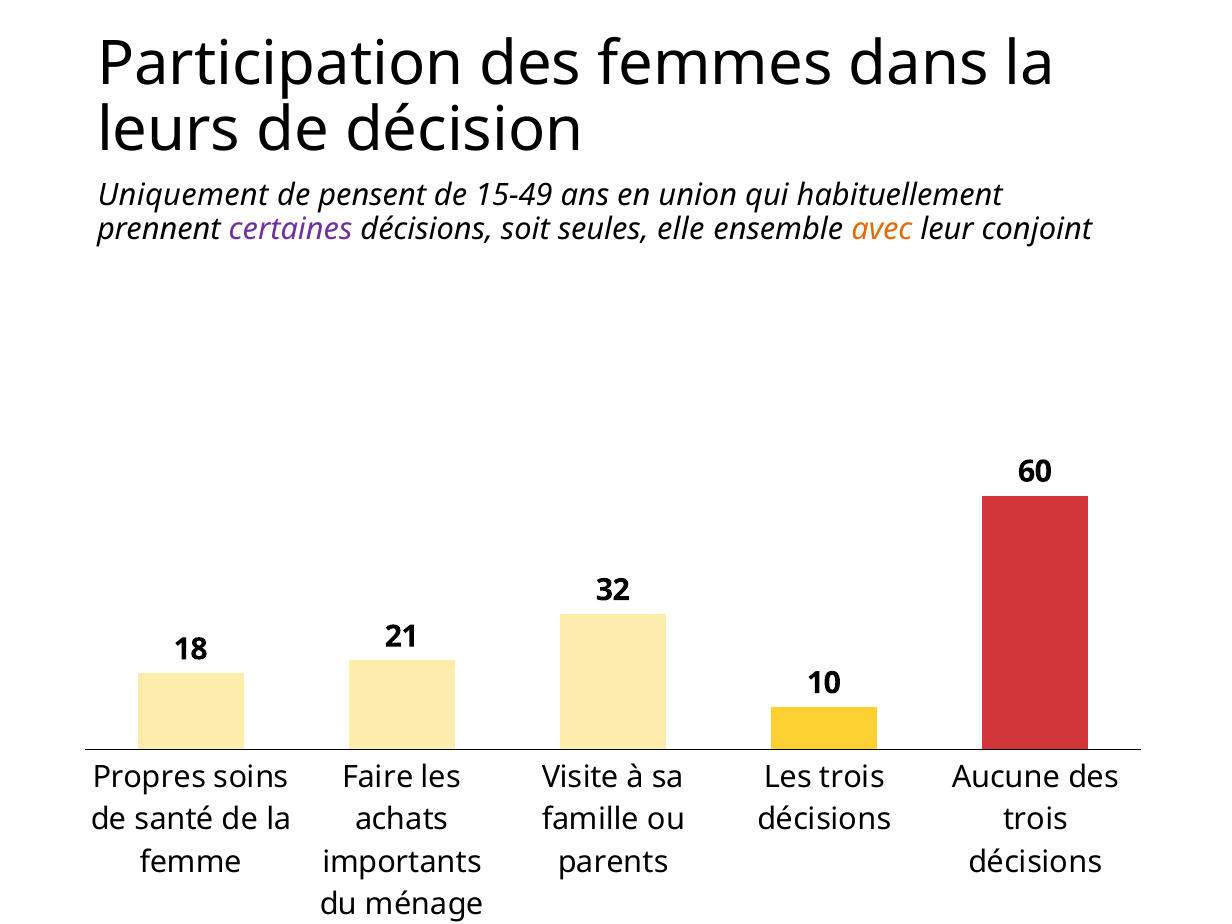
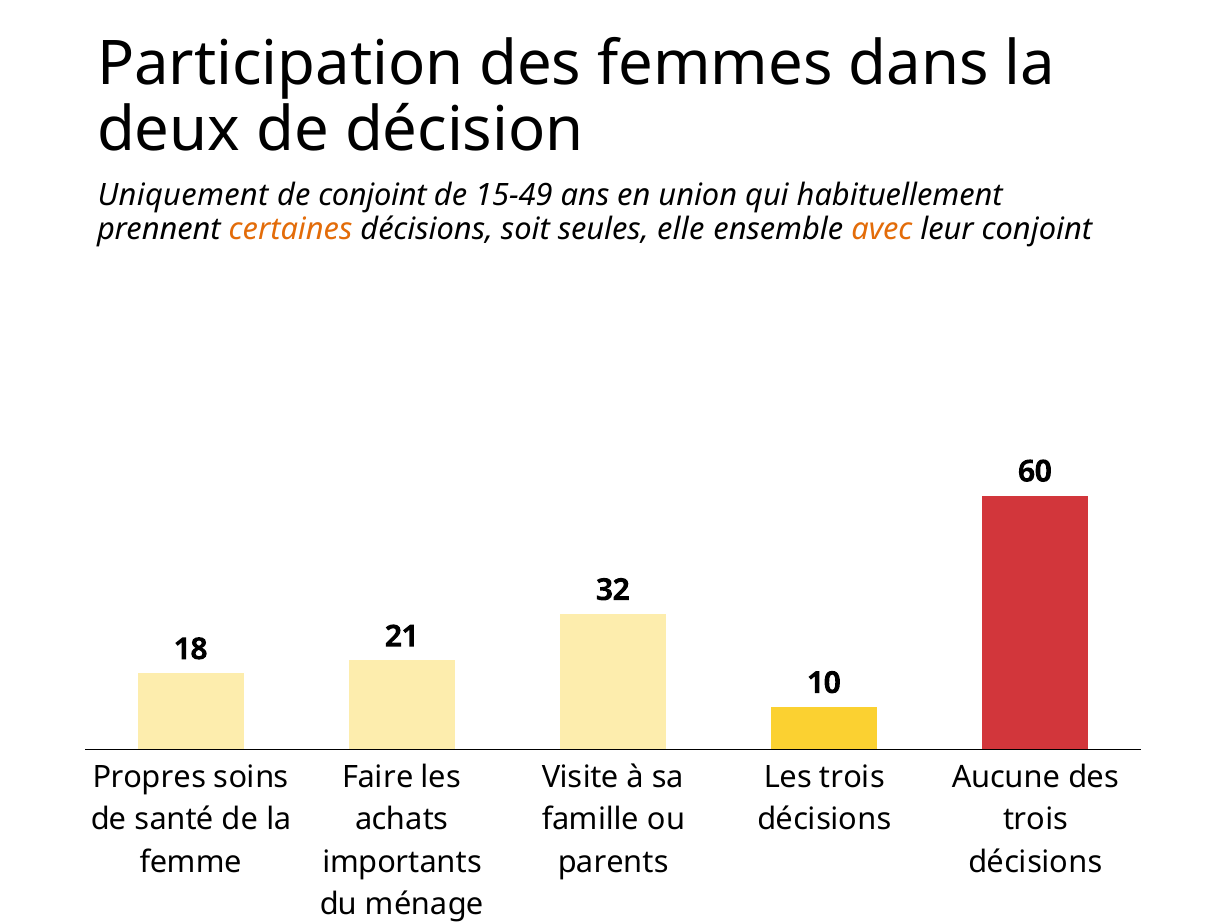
leurs: leurs -> deux (169, 131)
de pensent: pensent -> conjoint (372, 196)
certaines colour: purple -> orange (291, 229)
